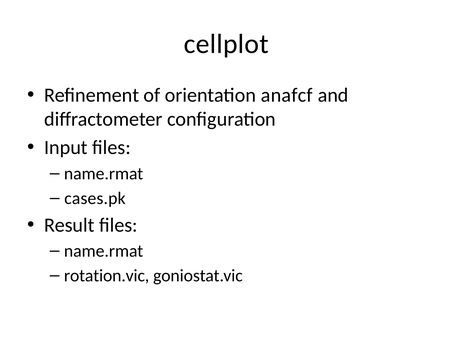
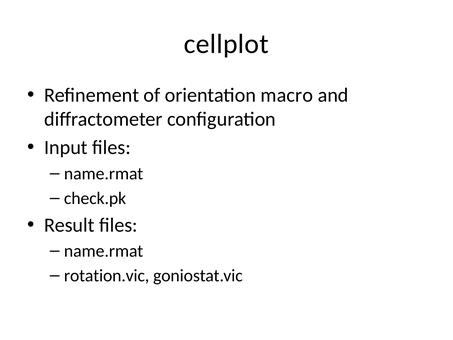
anafcf: anafcf -> macro (287, 95)
cases.pk: cases.pk -> check.pk (95, 198)
